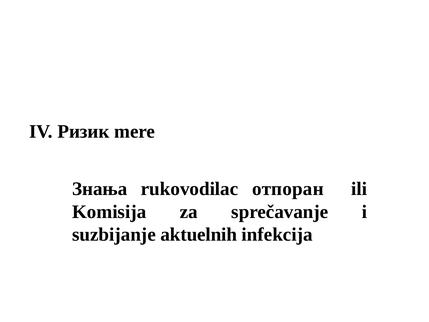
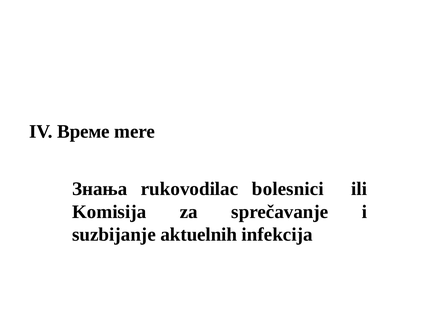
Ризик: Ризик -> Време (83, 132)
отпоран: отпоран -> bolesnici (288, 189)
